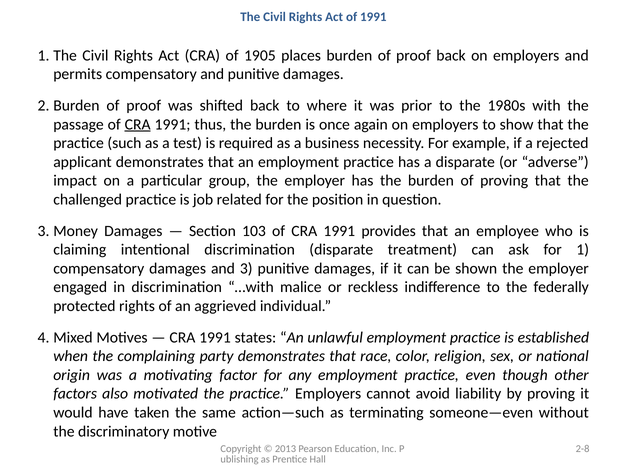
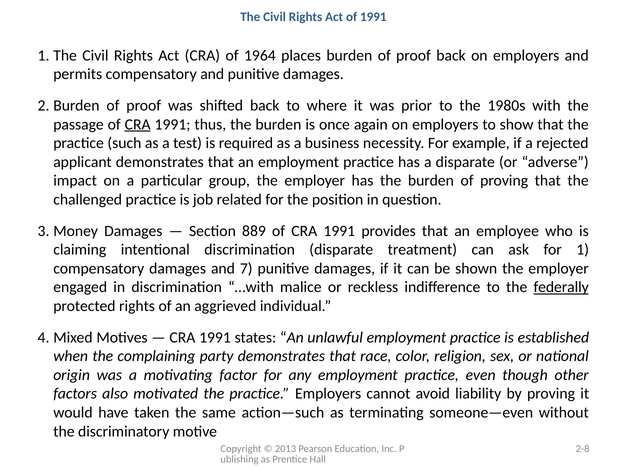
1905: 1905 -> 1964 (260, 55)
103: 103 -> 889 (254, 231)
3: 3 -> 7 (246, 269)
federally underline: none -> present (561, 287)
